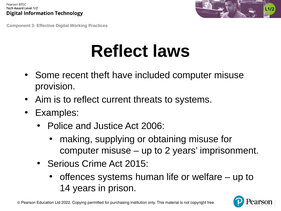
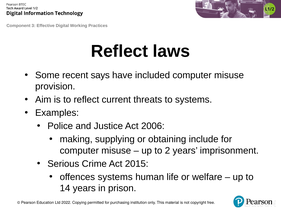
theft: theft -> says (100, 75)
obtaining misuse: misuse -> include (204, 139)
